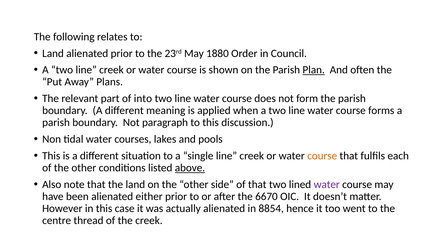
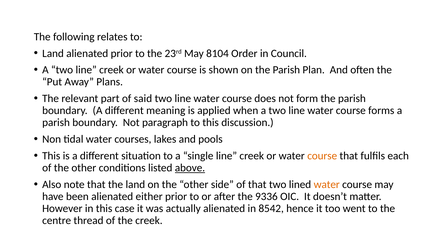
1880: 1880 -> 8104 (217, 53)
Plan underline: present -> none (314, 70)
into: into -> said (143, 98)
water colour: purple -> orange (327, 184)
6670: 6670 -> 9336 (266, 196)
8854: 8854 -> 8542 (271, 208)
